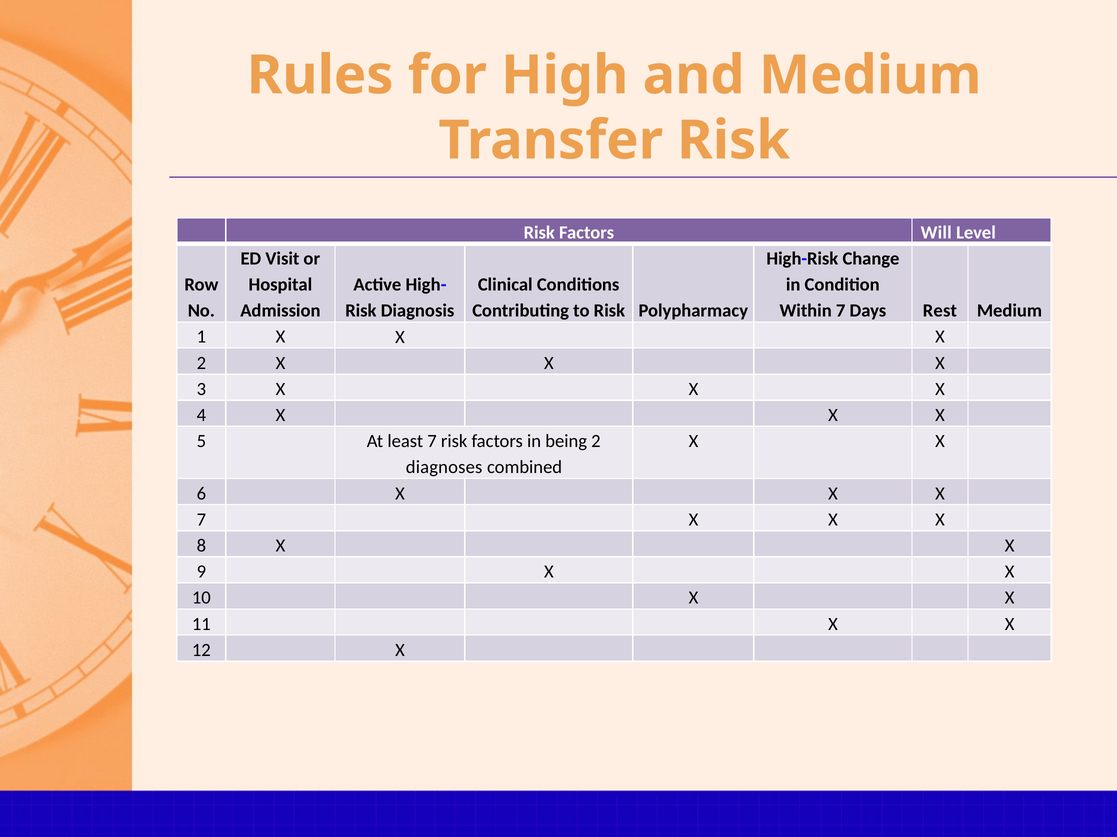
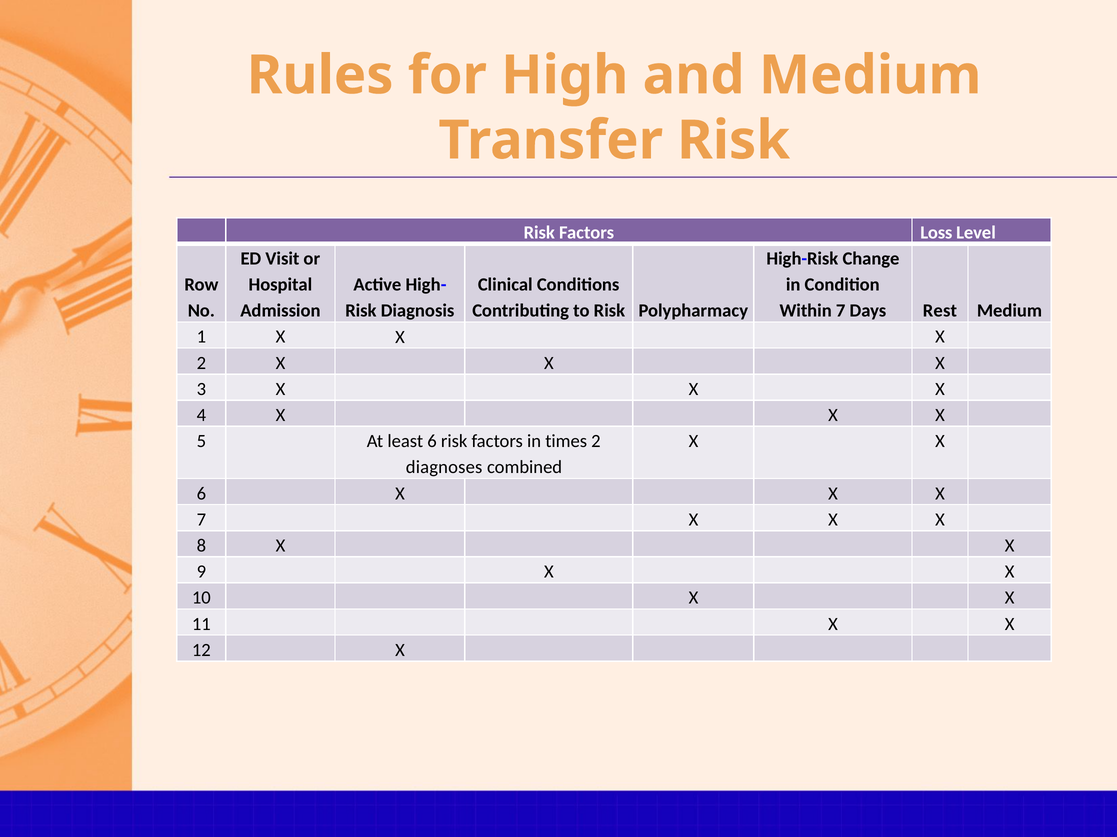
Will: Will -> Loss (936, 233)
least 7: 7 -> 6 (432, 442)
being: being -> times (566, 442)
